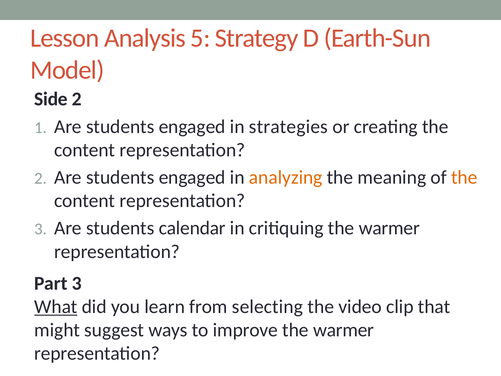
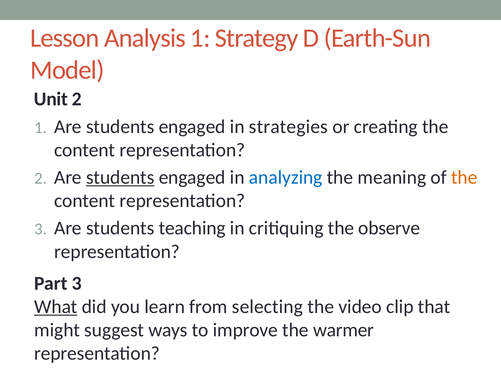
Analysis 5: 5 -> 1 (200, 38)
Side: Side -> Unit (51, 99)
students underline: none -> present (120, 177)
analyzing colour: orange -> blue (286, 177)
calendar: calendar -> teaching (192, 228)
critiquing the warmer: warmer -> observe (389, 228)
